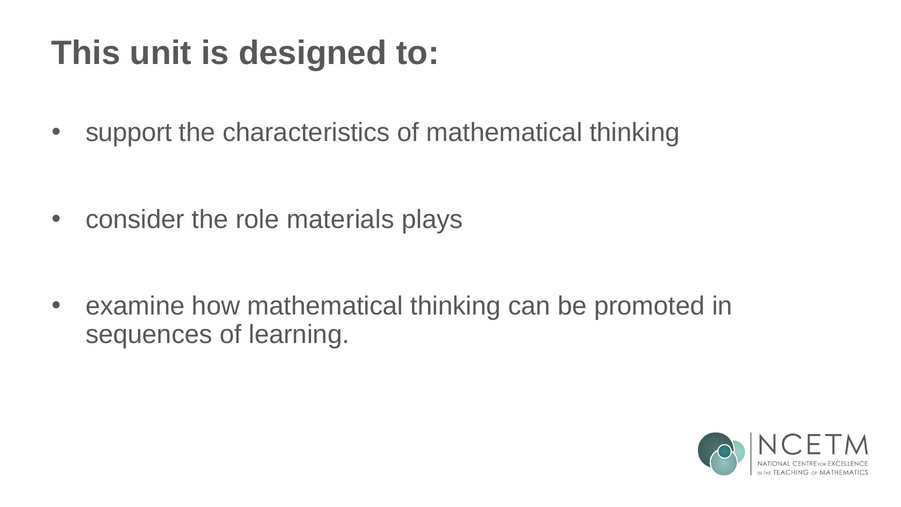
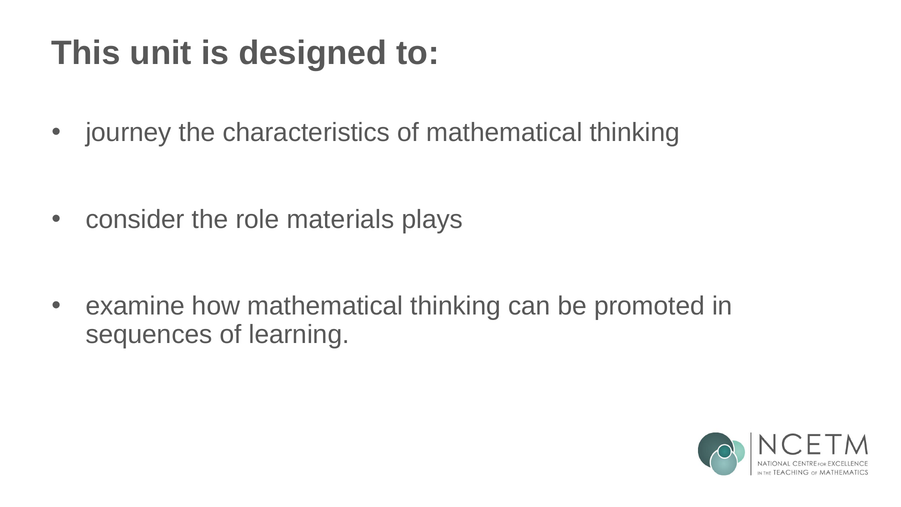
support: support -> journey (129, 132)
